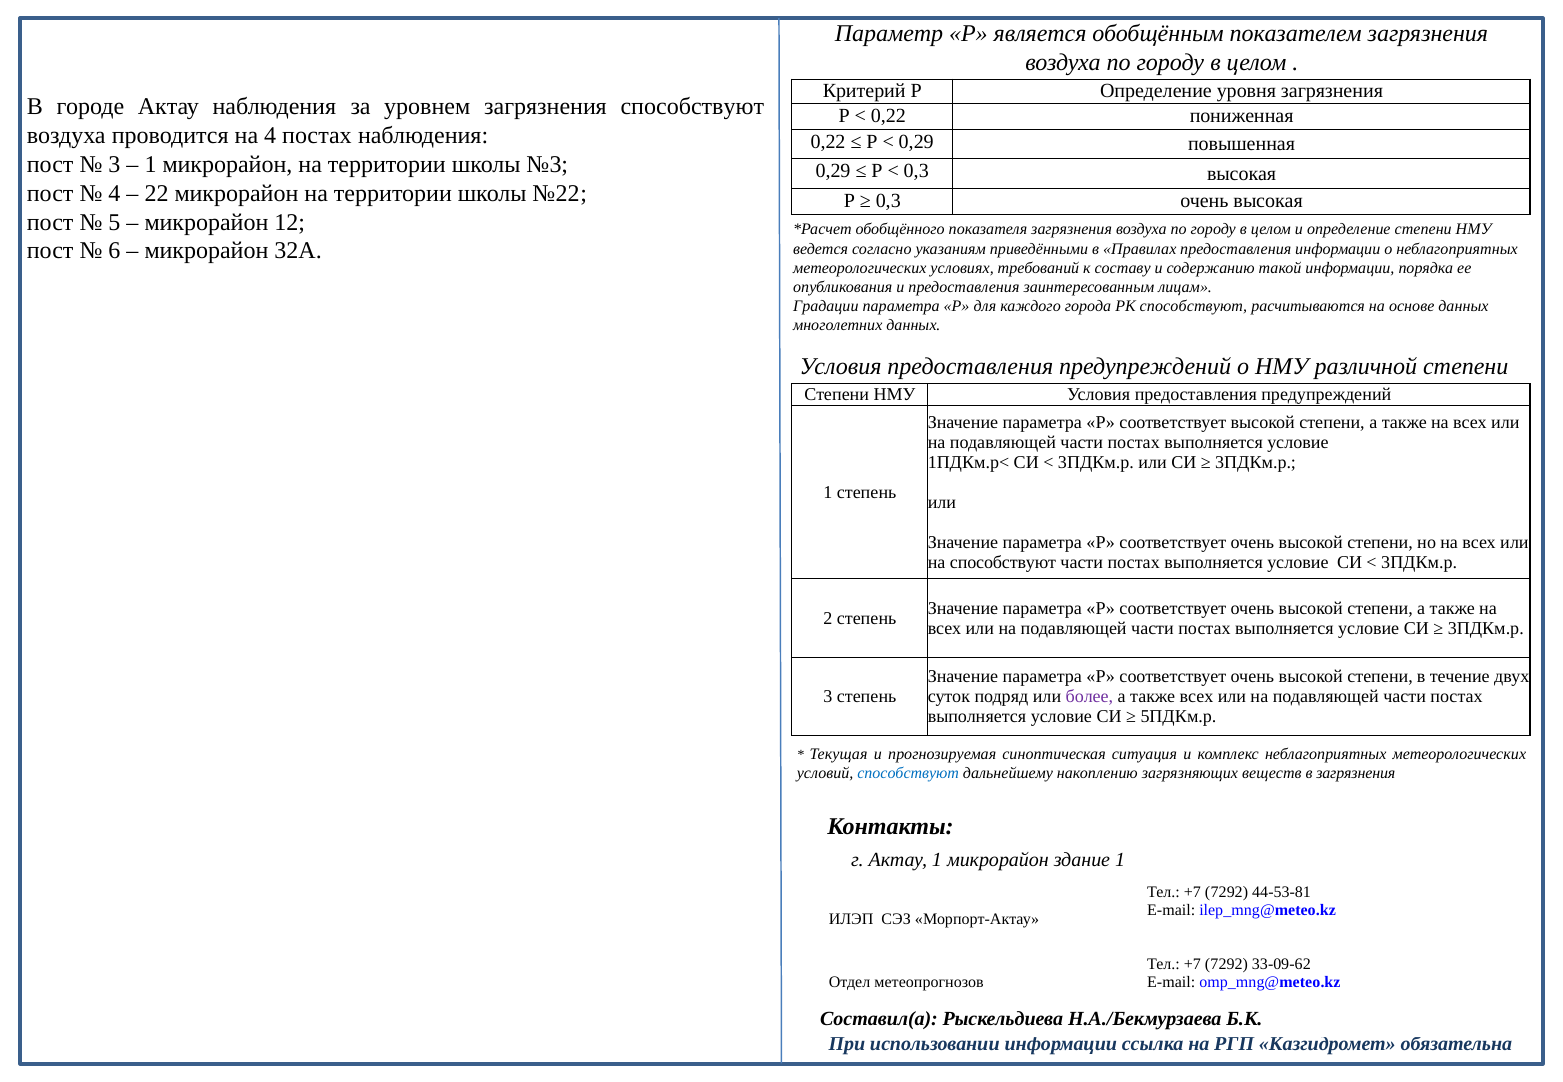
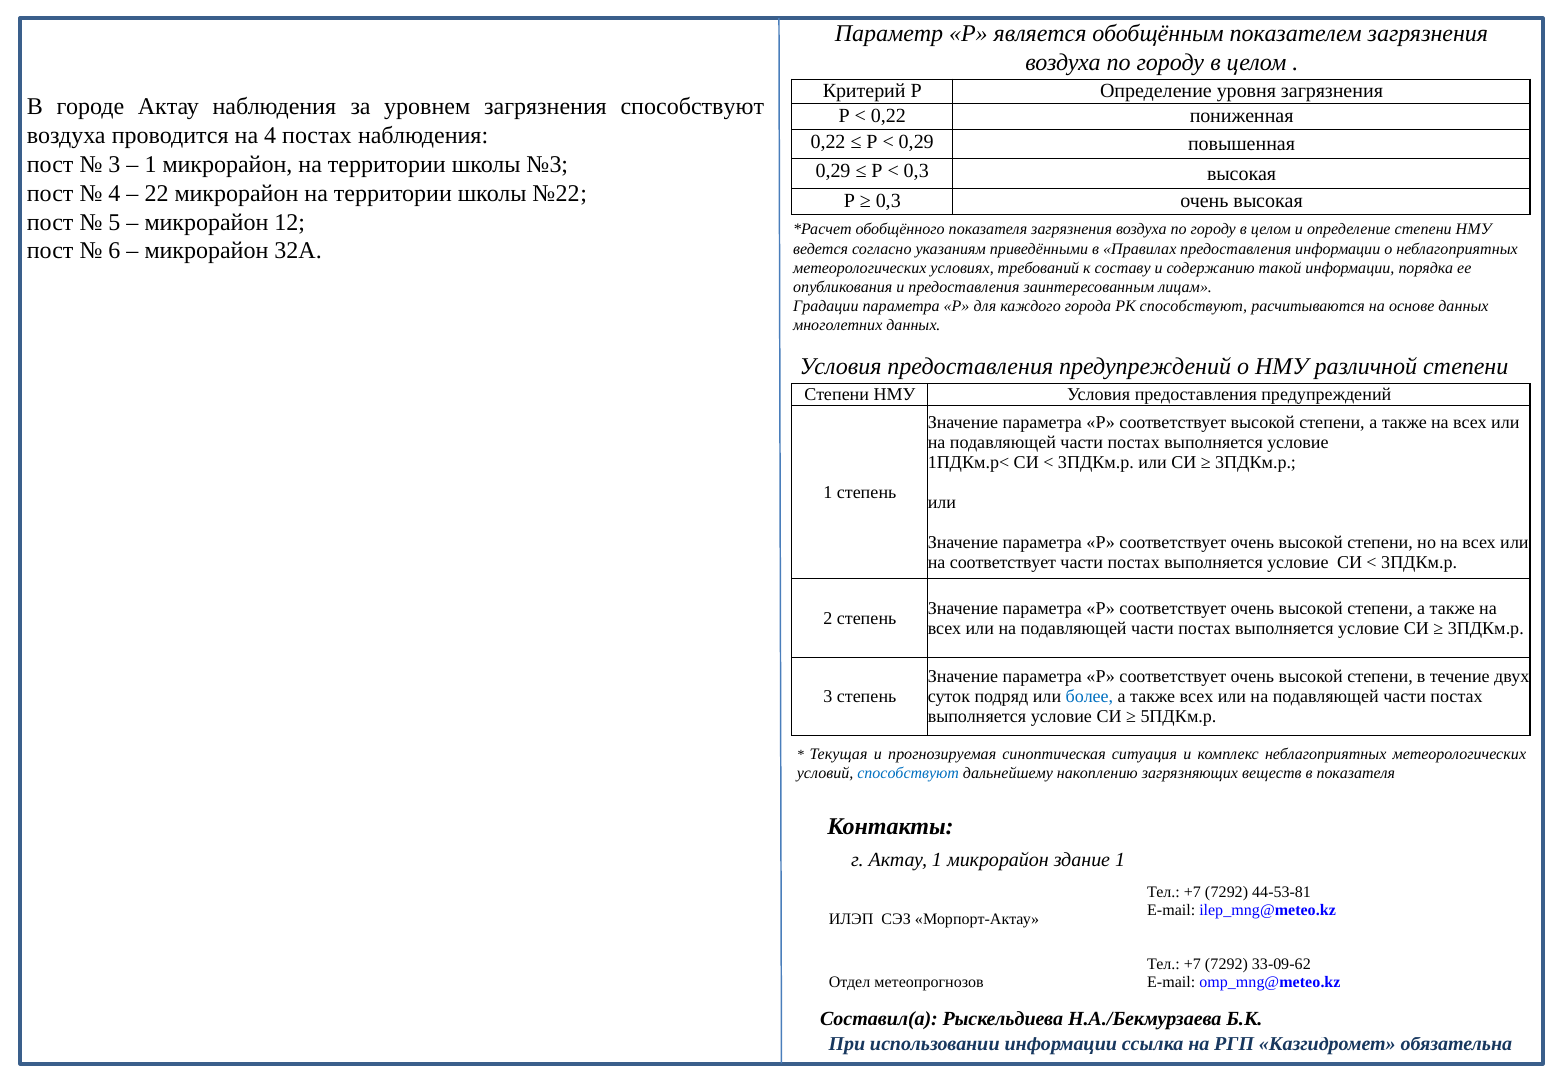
на способствуют: способствуют -> соответствует (1003, 562)
более colour: purple -> blue (1089, 696)
в загрязнения: загрязнения -> показателя (1356, 774)
